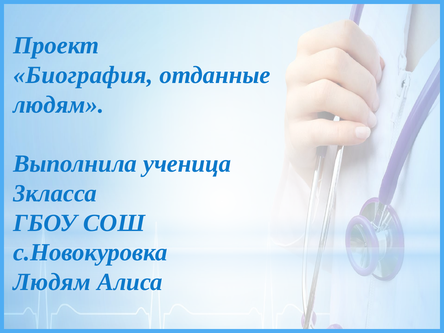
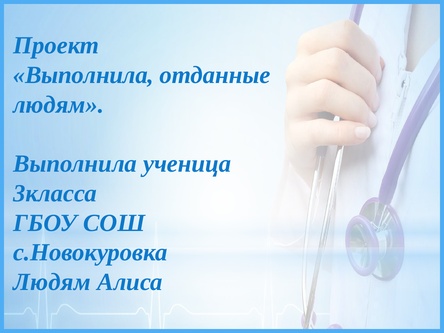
Биография: Биография -> Выполнила (83, 75)
